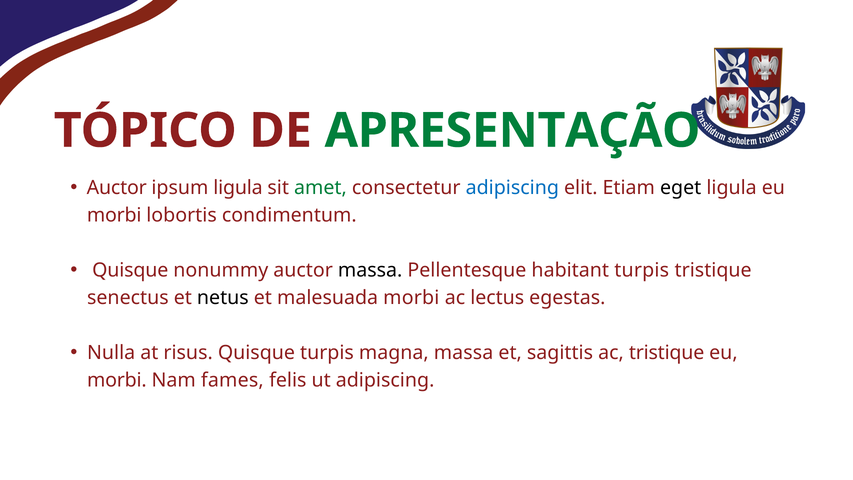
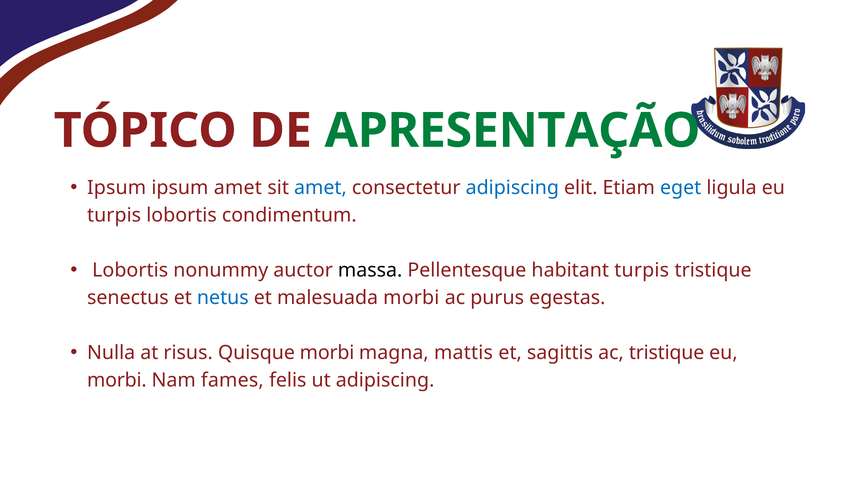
Auctor: Auctor -> Ipsum (117, 188)
ipsum ligula: ligula -> amet (238, 188)
amet colour: green -> blue (320, 188)
eget colour: black -> blue (681, 188)
morbi: morbi -> turpis (114, 215)
Quisque: Quisque -> Lobortis (130, 270)
netus colour: black -> blue (223, 298)
lectus: lectus -> purus (497, 298)
Quisque turpis: turpis -> morbi (327, 353)
magna massa: massa -> mattis (464, 353)
